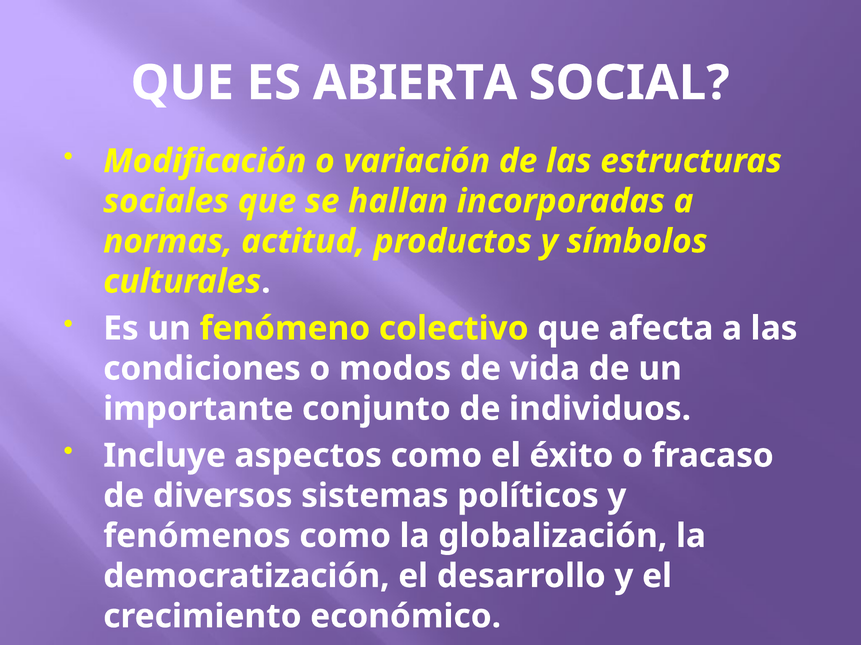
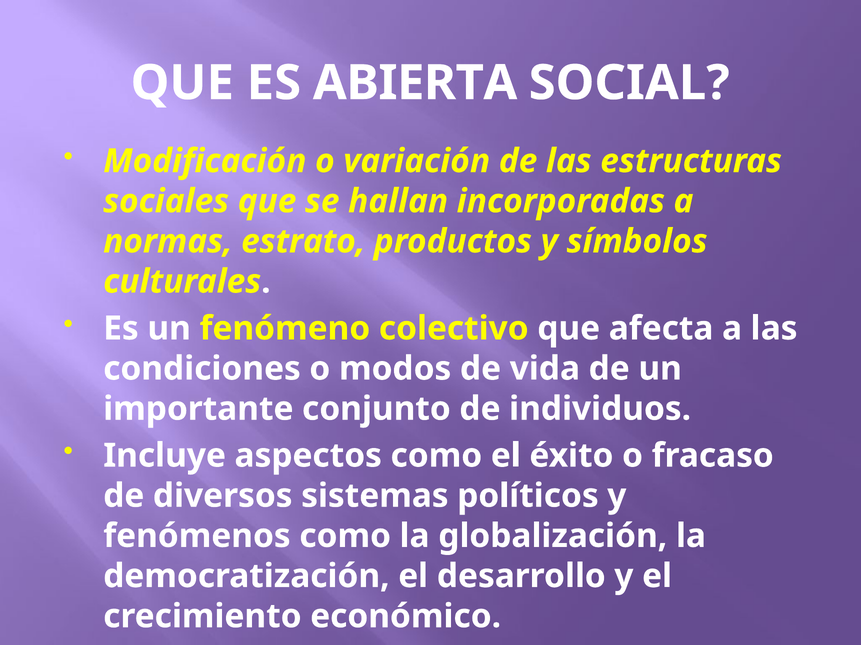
actitud: actitud -> estrato (303, 242)
